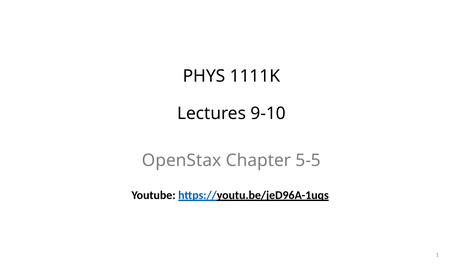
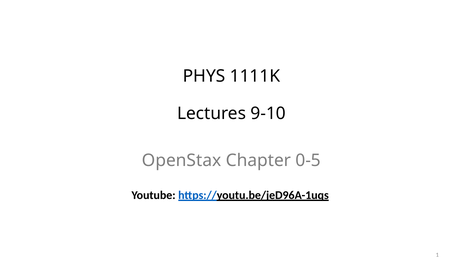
5-5: 5-5 -> 0-5 (308, 161)
